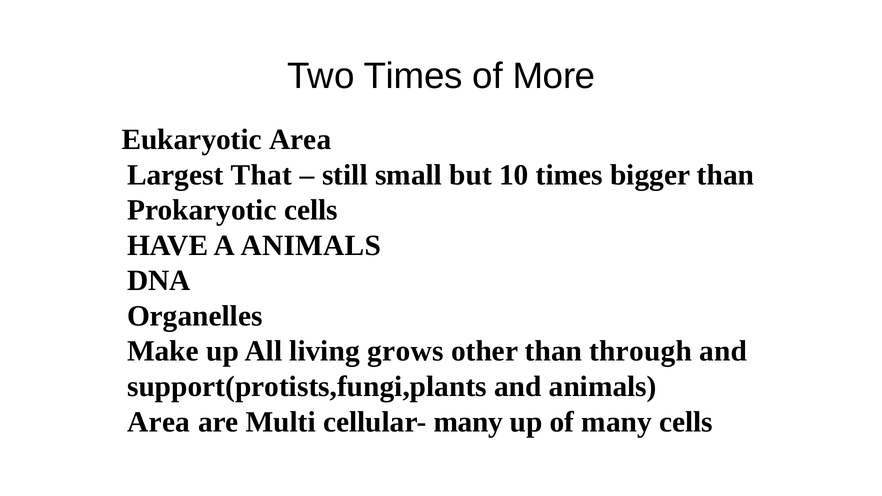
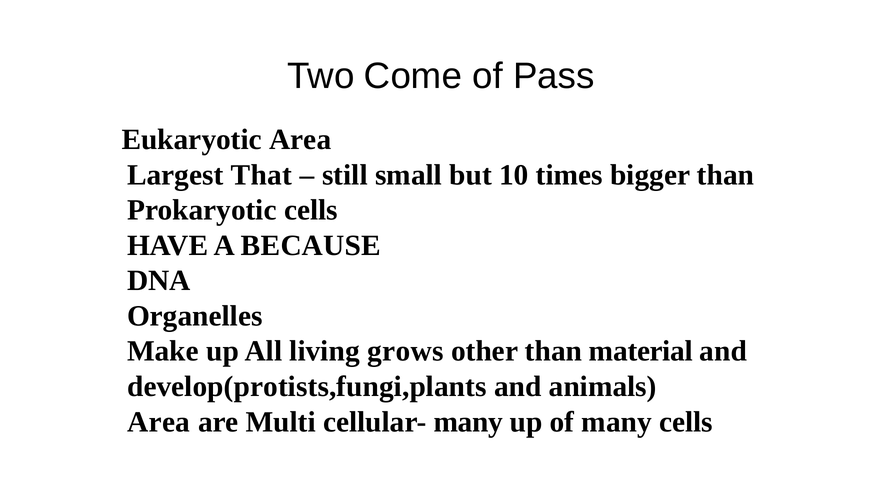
Two Times: Times -> Come (413, 76)
More: More -> Pass (554, 76)
A ANIMALS: ANIMALS -> BECAUSE (311, 246)
through: through -> material (641, 351)
support(protists,fungi,plants: support(protists,fungi,plants -> develop(protists,fungi,plants (307, 387)
